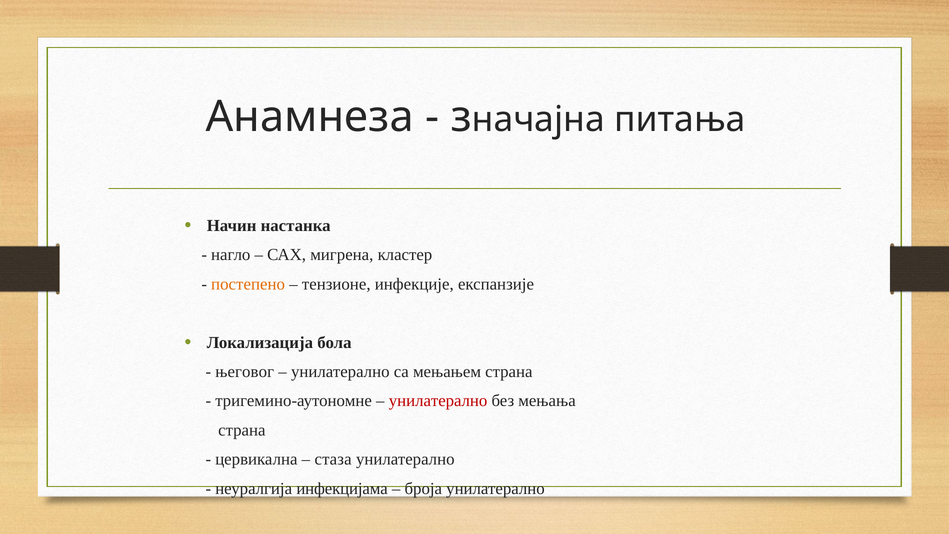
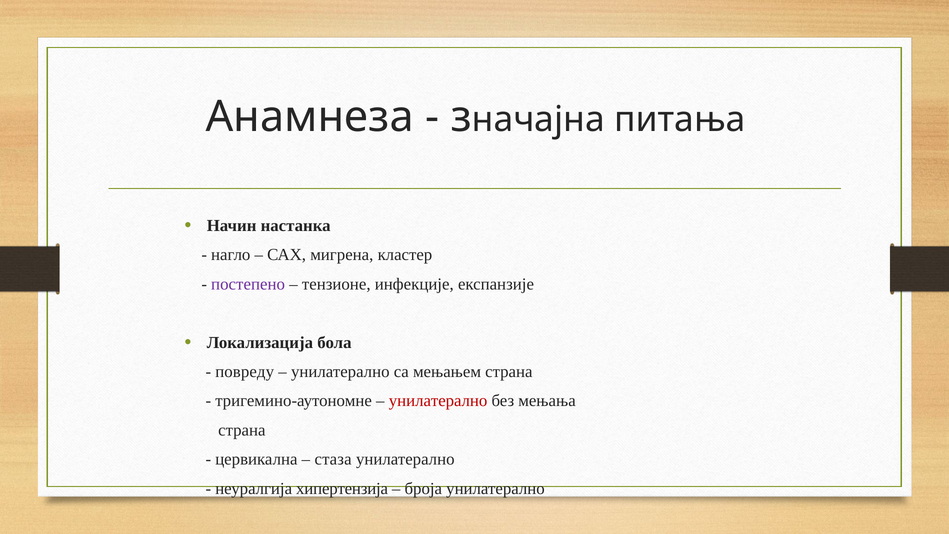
постепено colour: orange -> purple (248, 284)
његовог: његовог -> повреду (245, 372)
инфекцијама: инфекцијама -> хипертензија (342, 488)
